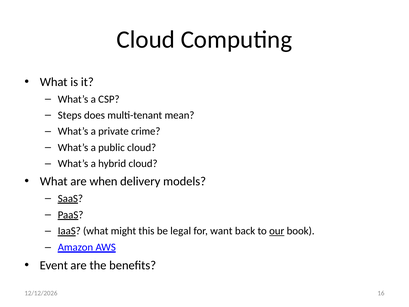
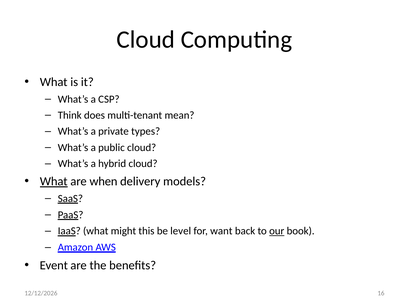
Steps: Steps -> Think (70, 115)
crime: crime -> types (146, 131)
What underline: none -> present (54, 181)
legal: legal -> level (181, 231)
